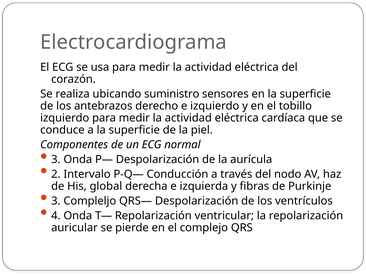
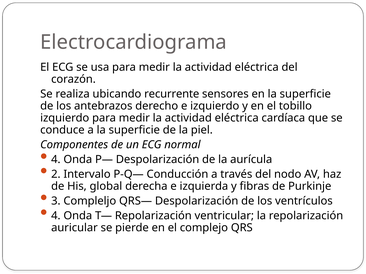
suministro: suministro -> recurrente (172, 94)
3: 3 -> 4 (56, 160)
